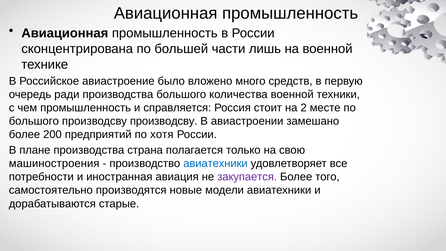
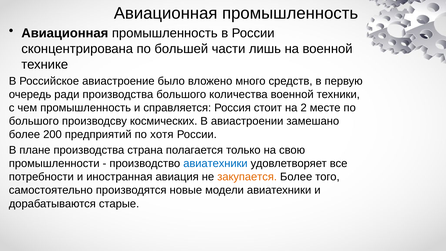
производсву производсву: производсву -> космических (164, 121)
машиностроения: машиностроения -> промышленности (54, 163)
закупается colour: purple -> orange (247, 177)
